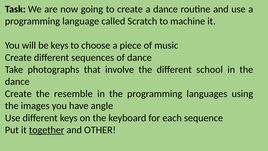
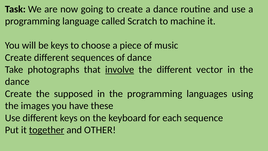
involve underline: none -> present (120, 69)
school: school -> vector (210, 69)
resemble: resemble -> supposed (73, 94)
angle: angle -> these (102, 106)
